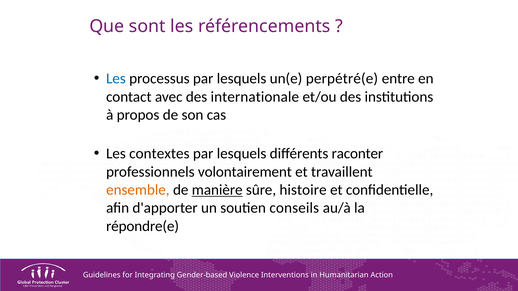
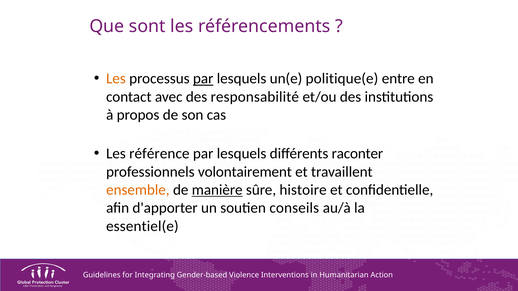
Les colour: blue -> orange (116, 79)
par underline: none -> present (203, 79)
perpétré(e: perpétré(e -> politique(e (342, 79)
internationale: internationale -> responsabilité (255, 97)
contextes: contextes -> référence (159, 154)
répondre(e: répondre(e -> essentiel(e (142, 226)
